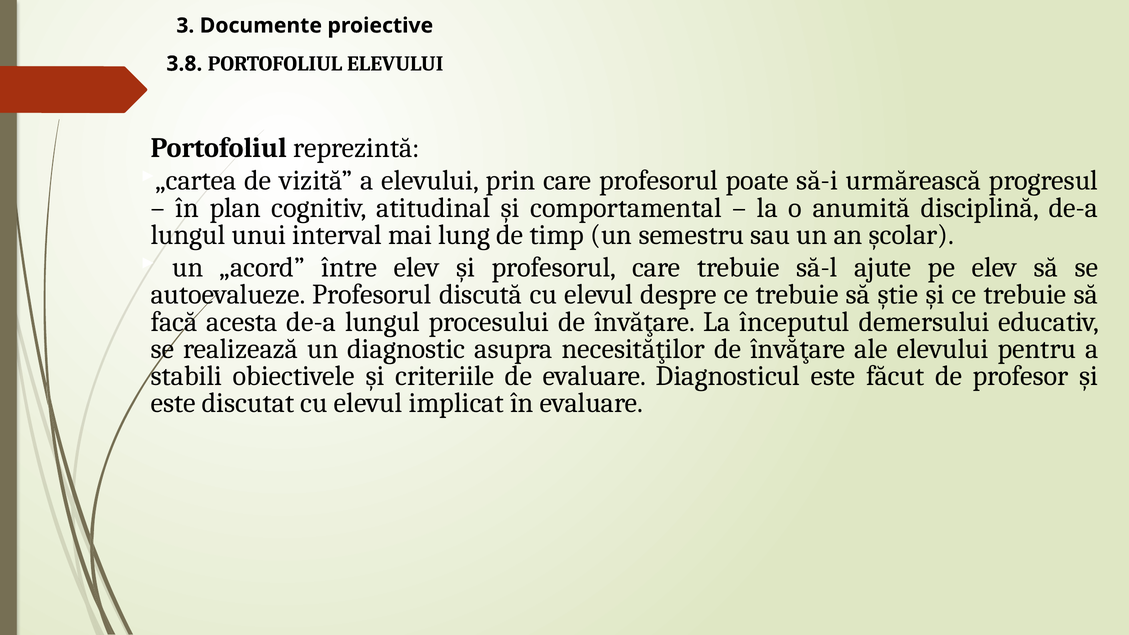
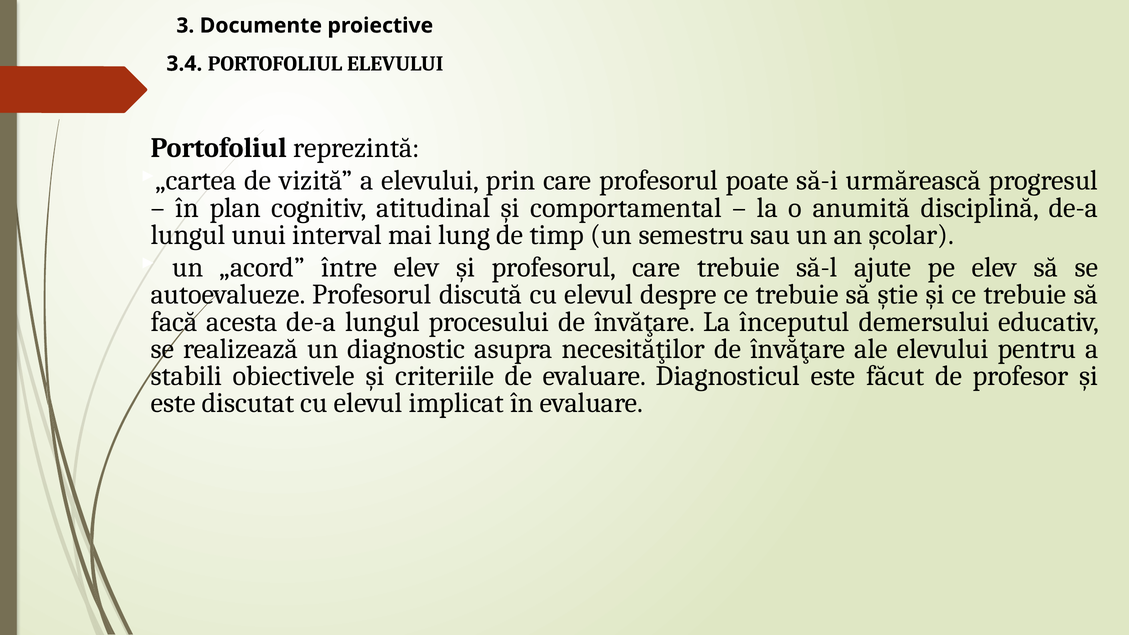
3.8: 3.8 -> 3.4 (184, 64)
